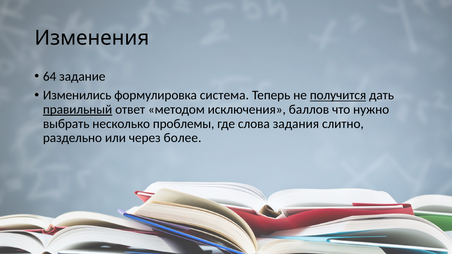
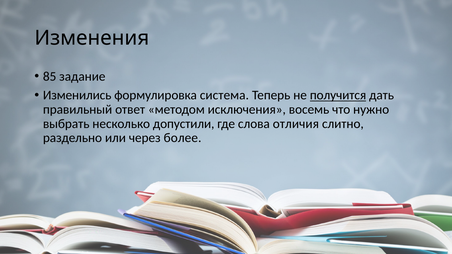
64: 64 -> 85 (50, 76)
правильный underline: present -> none (78, 110)
баллов: баллов -> восемь (309, 110)
проблемы: проблемы -> допустили (184, 124)
задания: задания -> отличия (296, 124)
